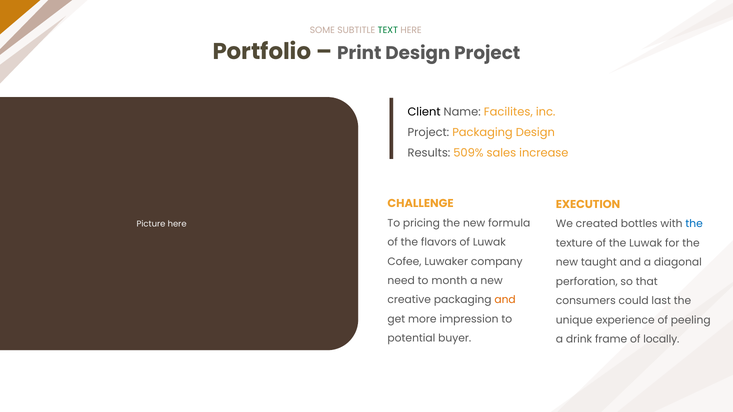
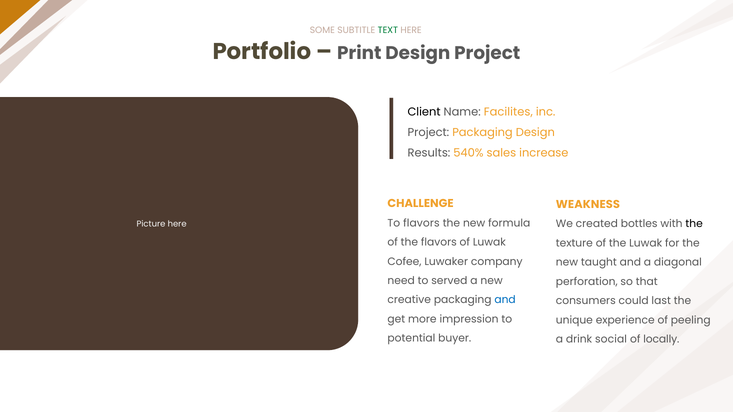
509%: 509% -> 540% (468, 153)
EXECUTION: EXECUTION -> WEAKNESS (588, 204)
To pricing: pricing -> flavors (421, 223)
the colour: blue -> black (694, 224)
month: month -> served (449, 281)
and colour: orange -> blue (505, 300)
frame: frame -> social (611, 340)
